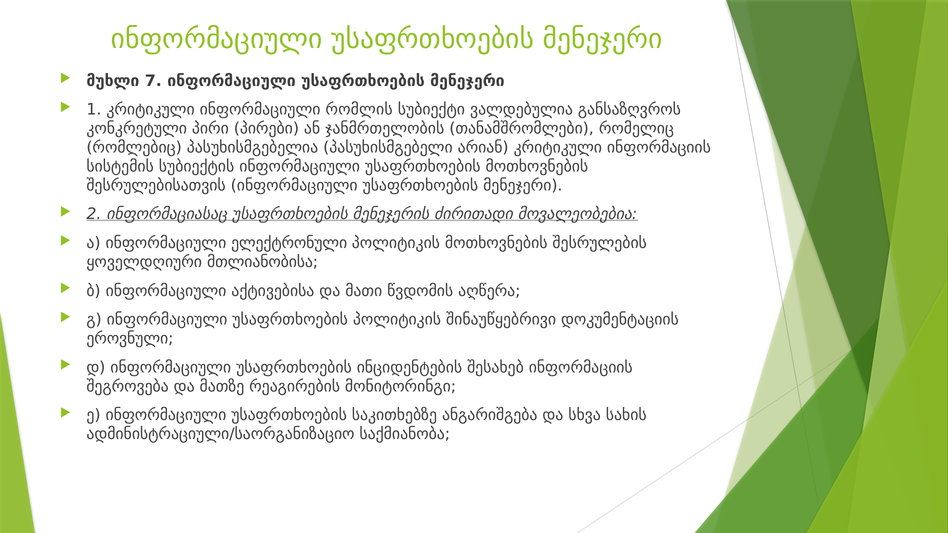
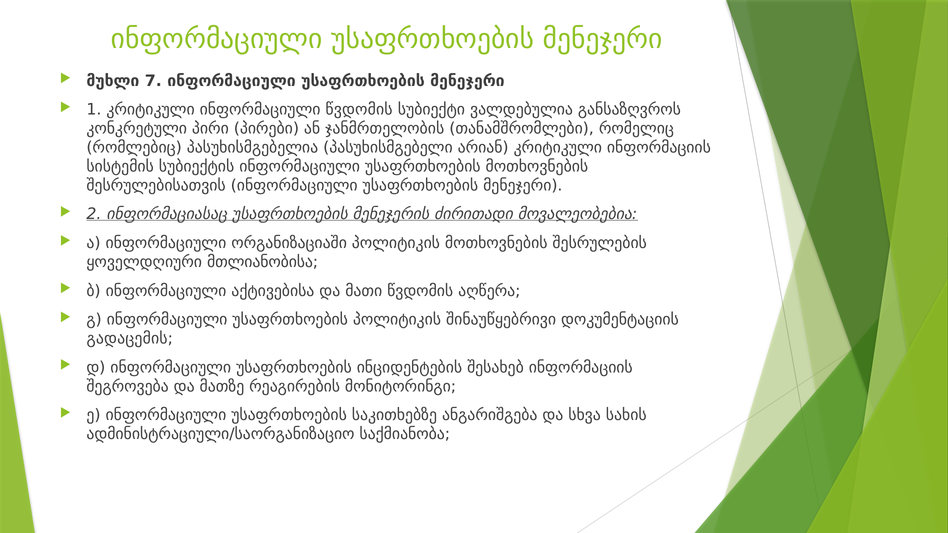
ინფორმაციული რომლის: რომლის -> წვდომის (359, 110)
ელექტრონული: ელექტრონული -> ორგანიზაციაში (289, 243)
ეროვნული: ეროვნული -> გადაცემის (130, 339)
